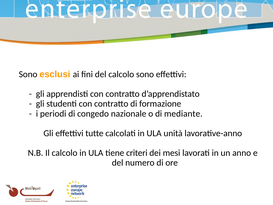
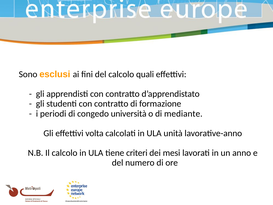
calcolo sono: sono -> quali (145, 74)
nazionale: nazionale -> università (129, 113)
tutte: tutte -> volta (94, 133)
